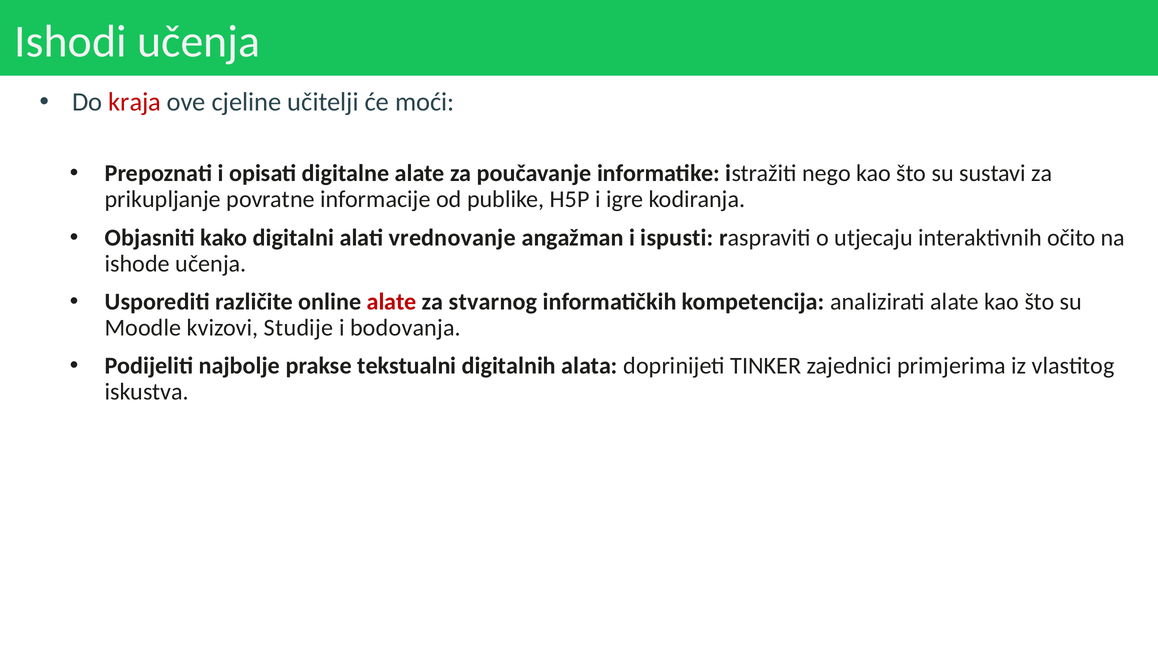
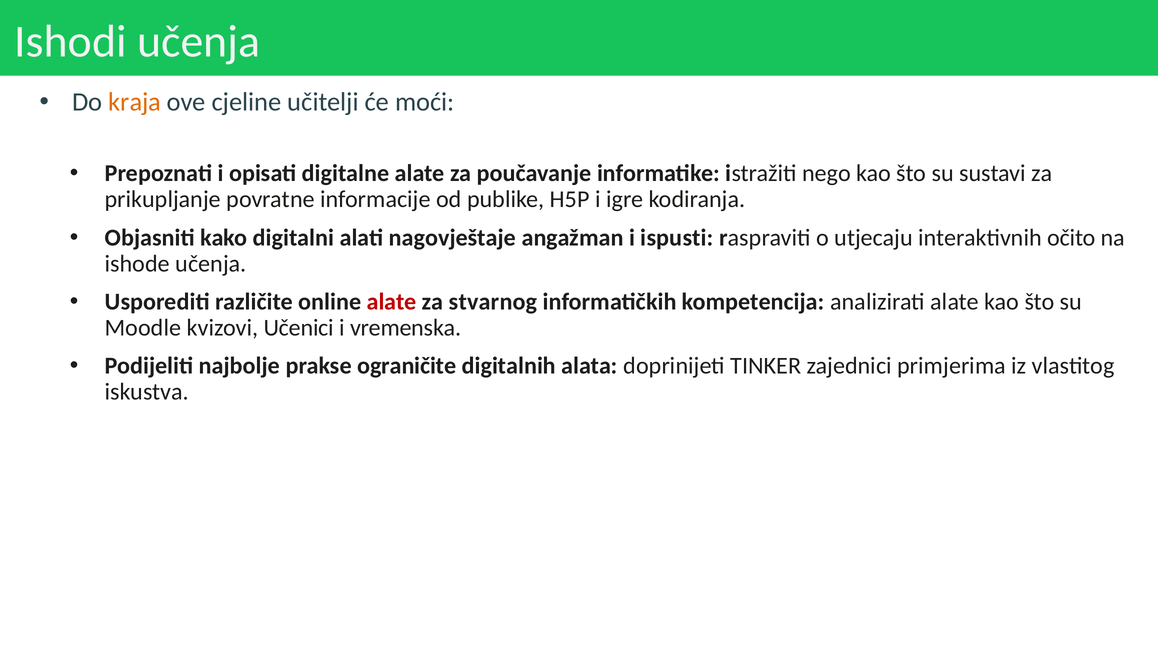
kraja colour: red -> orange (135, 102)
vrednovanje: vrednovanje -> nagovještaje (452, 238)
Studije: Studije -> Učenici (299, 328)
bodovanja: bodovanja -> vremenska (406, 328)
tekstualni: tekstualni -> ograničite (407, 366)
